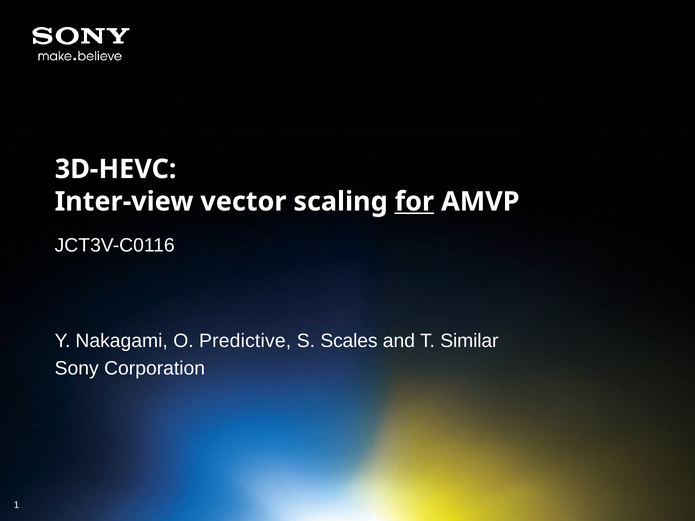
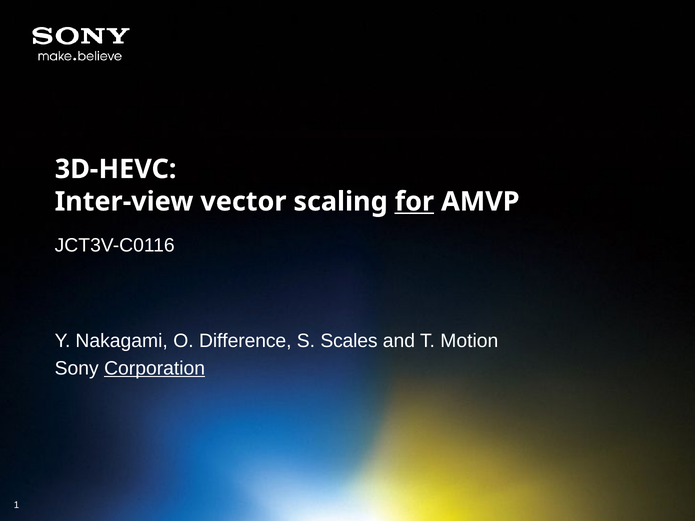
Predictive: Predictive -> Difference (245, 341)
Similar: Similar -> Motion (469, 341)
Corporation underline: none -> present (155, 368)
